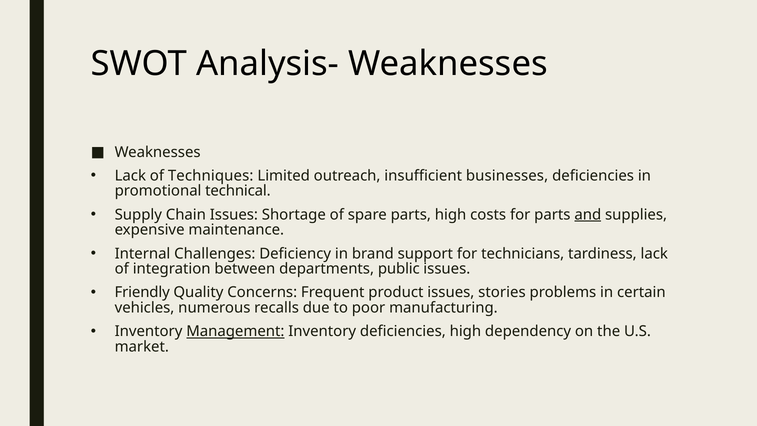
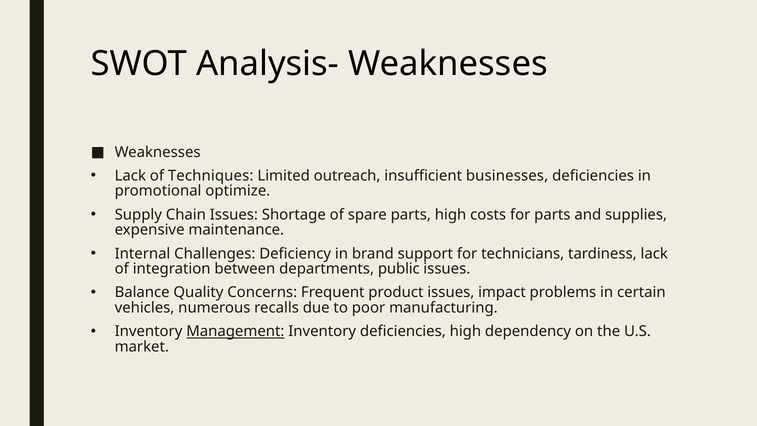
technical: technical -> optimize (238, 191)
and underline: present -> none (588, 215)
Friendly: Friendly -> Balance (142, 292)
stories: stories -> impact (502, 292)
